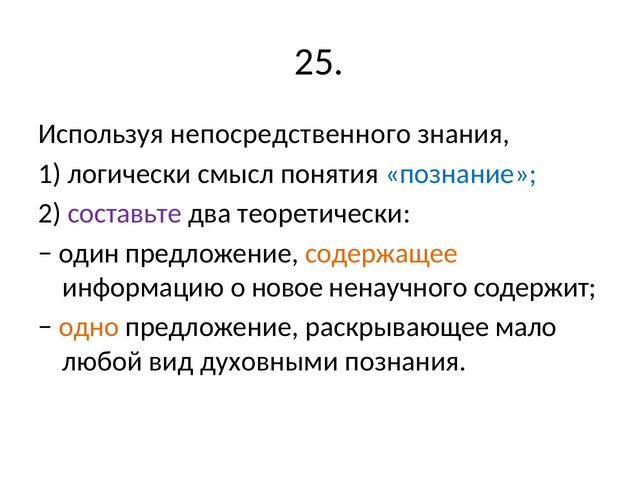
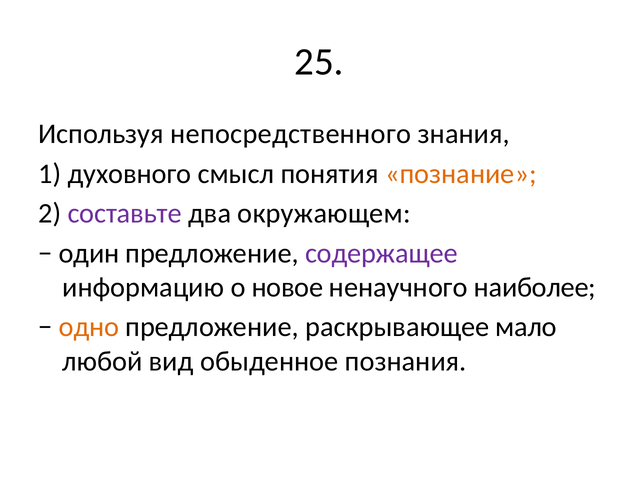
логически: логически -> духовного (129, 174)
познание colour: blue -> orange (461, 174)
теоретически: теоретически -> окружающем (324, 213)
содержащее colour: orange -> purple (381, 253)
содержит: содержит -> наиболее (535, 287)
духовными: духовными -> обыденное (269, 361)
